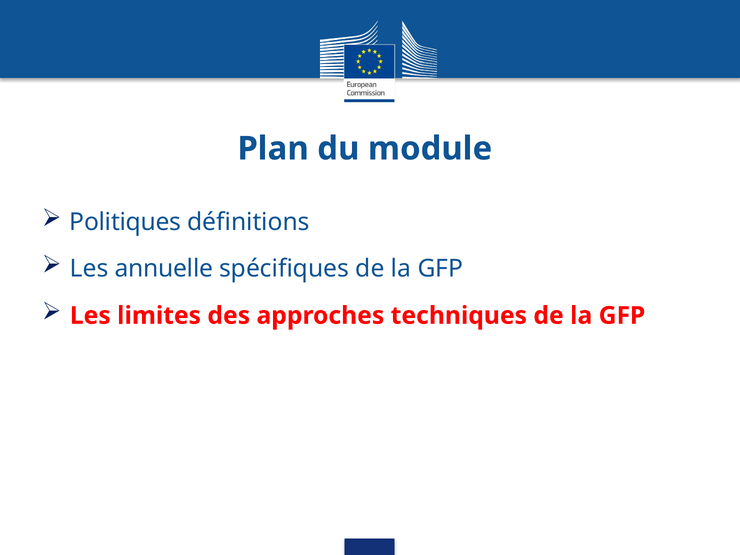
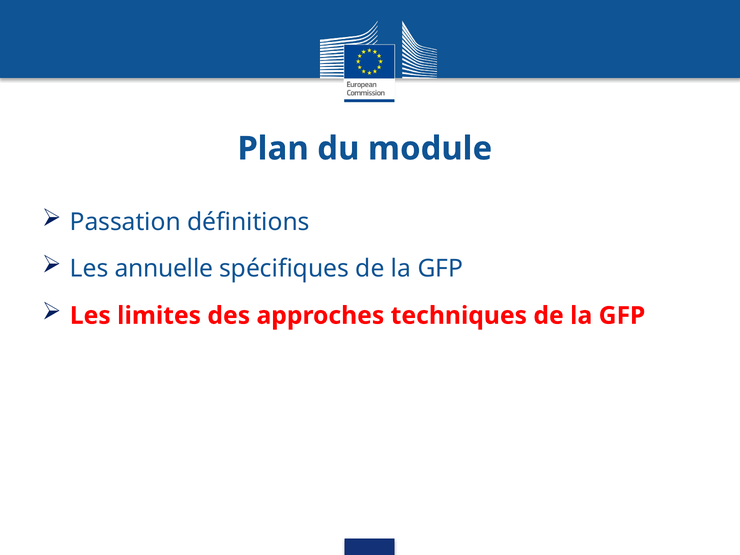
Politiques: Politiques -> Passation (125, 222)
